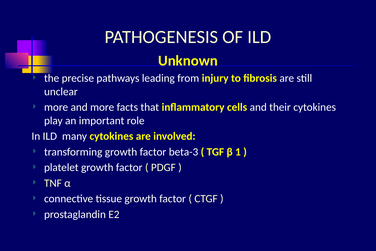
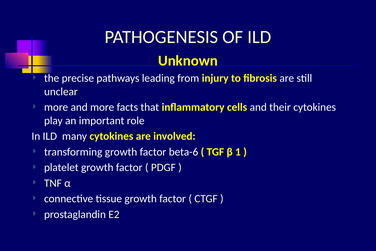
beta-3: beta-3 -> beta-6 (184, 152)
